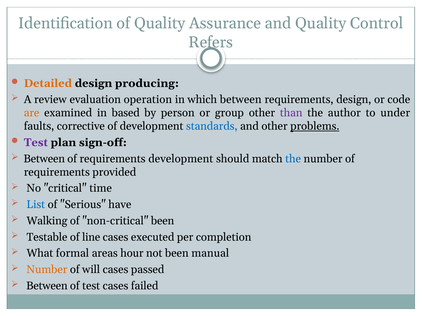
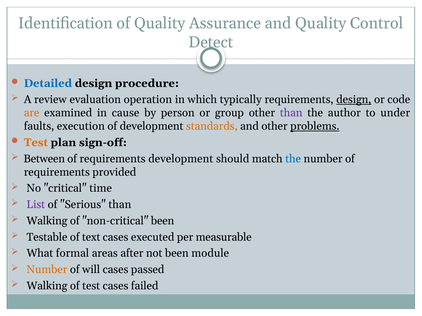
Refers: Refers -> Detect (211, 42)
Detailed colour: orange -> blue (48, 83)
producing: producing -> procedure (147, 83)
which between: between -> typically (241, 100)
design underline: none -> present (354, 100)
based: based -> cause (126, 113)
corrective: corrective -> execution (81, 126)
standards colour: blue -> orange (212, 126)
Test colour: purple -> orange (36, 143)
List colour: blue -> purple (36, 205)
Serious have: have -> than (120, 205)
line: line -> text (91, 237)
completion: completion -> measurable (224, 237)
hour: hour -> after (132, 254)
manual: manual -> module (210, 254)
Between: Between -> Walking (47, 286)
